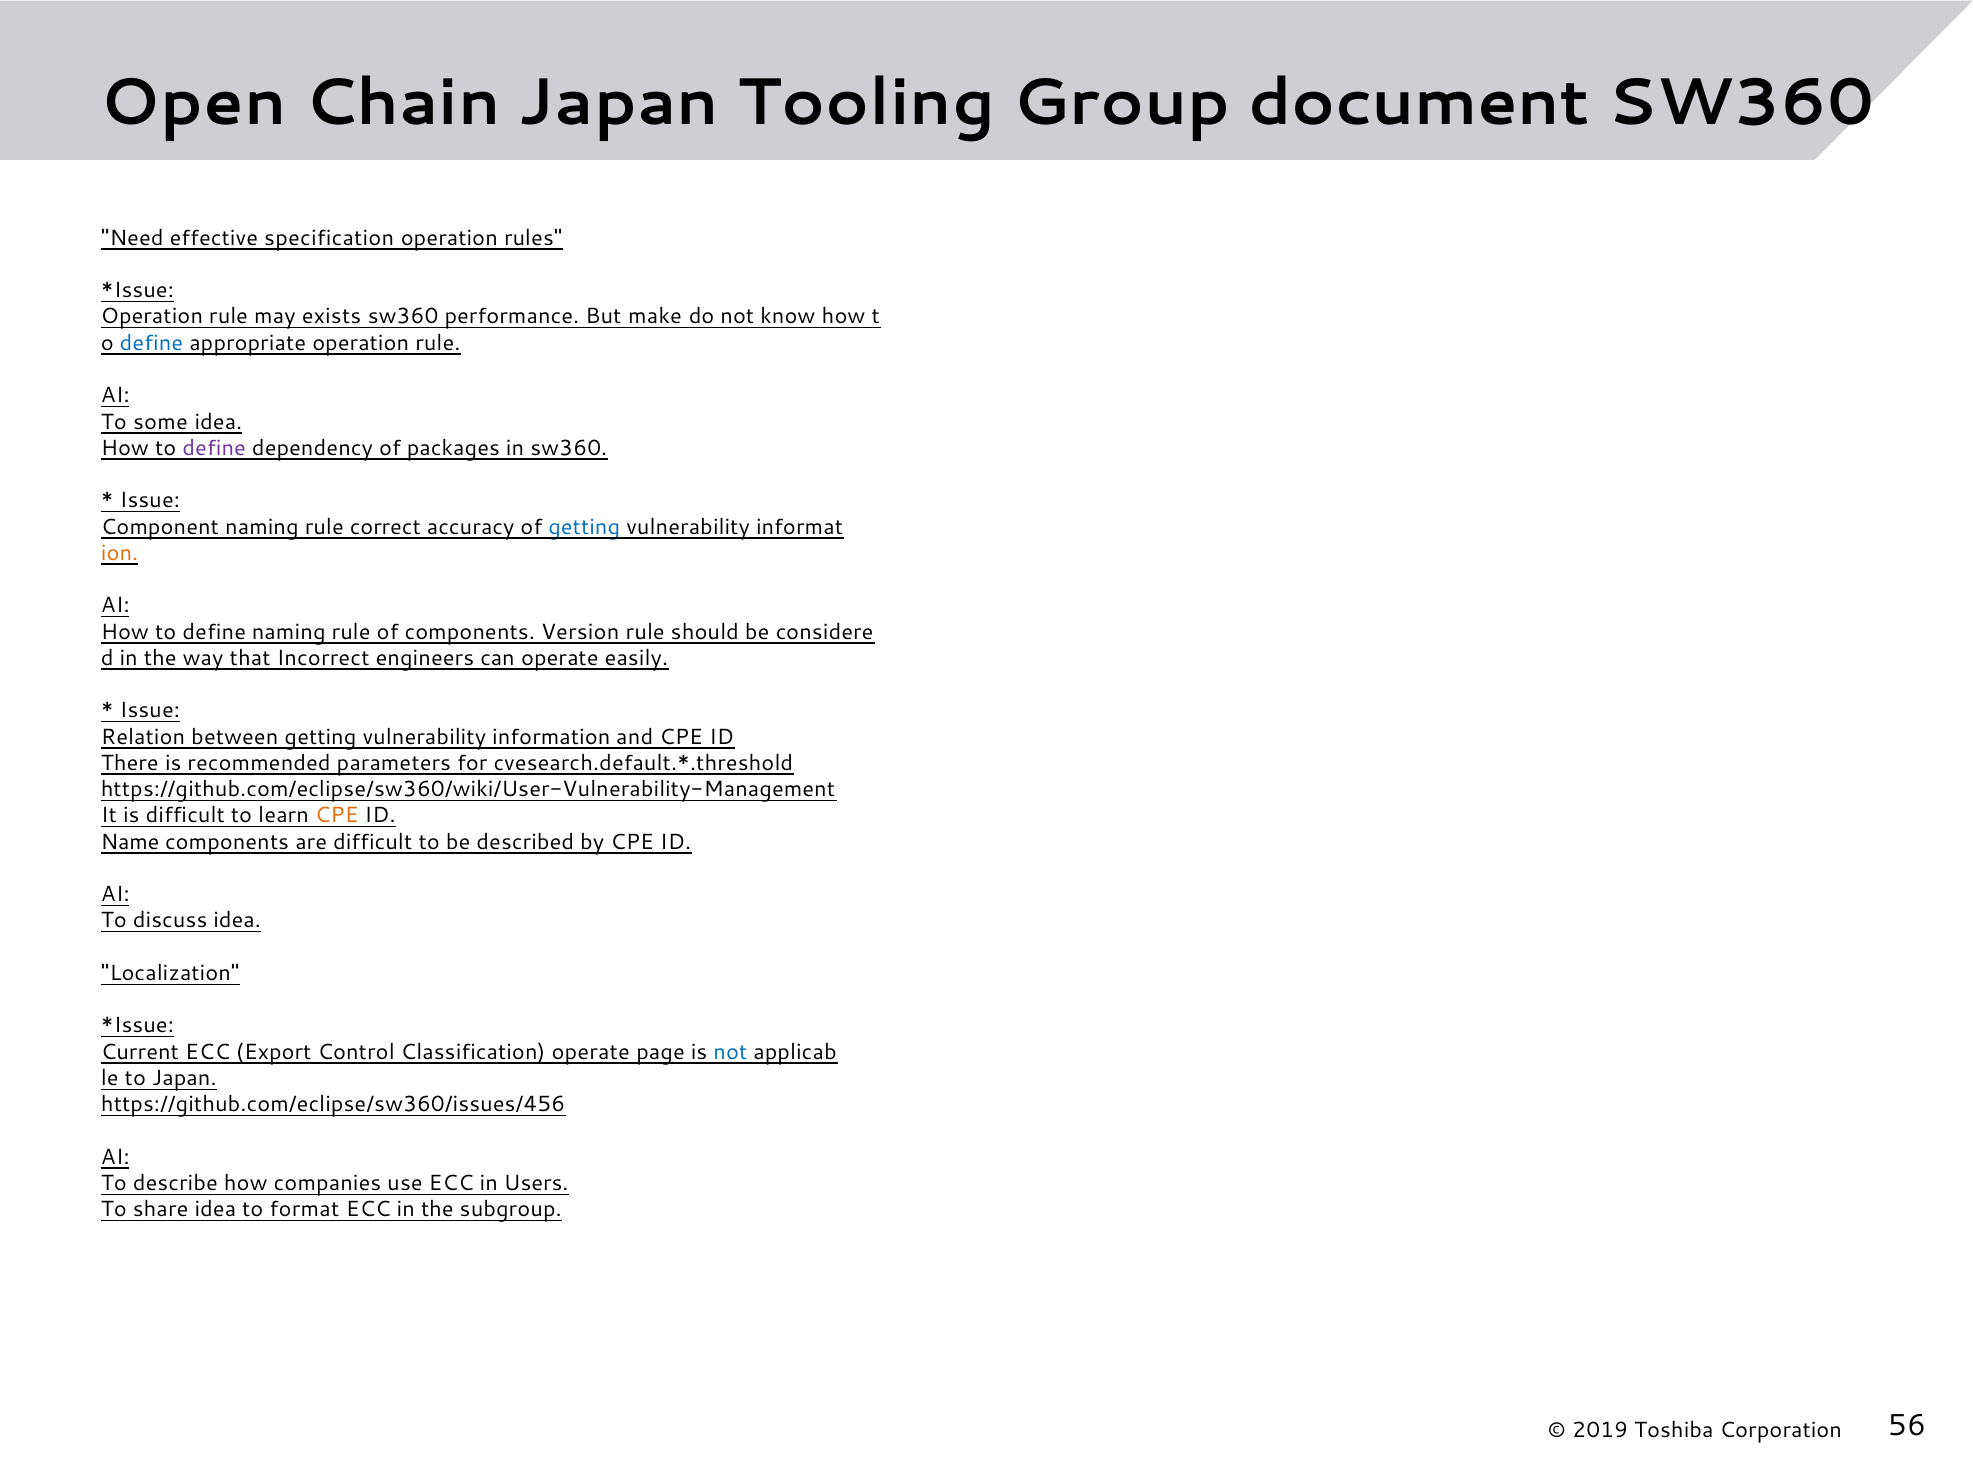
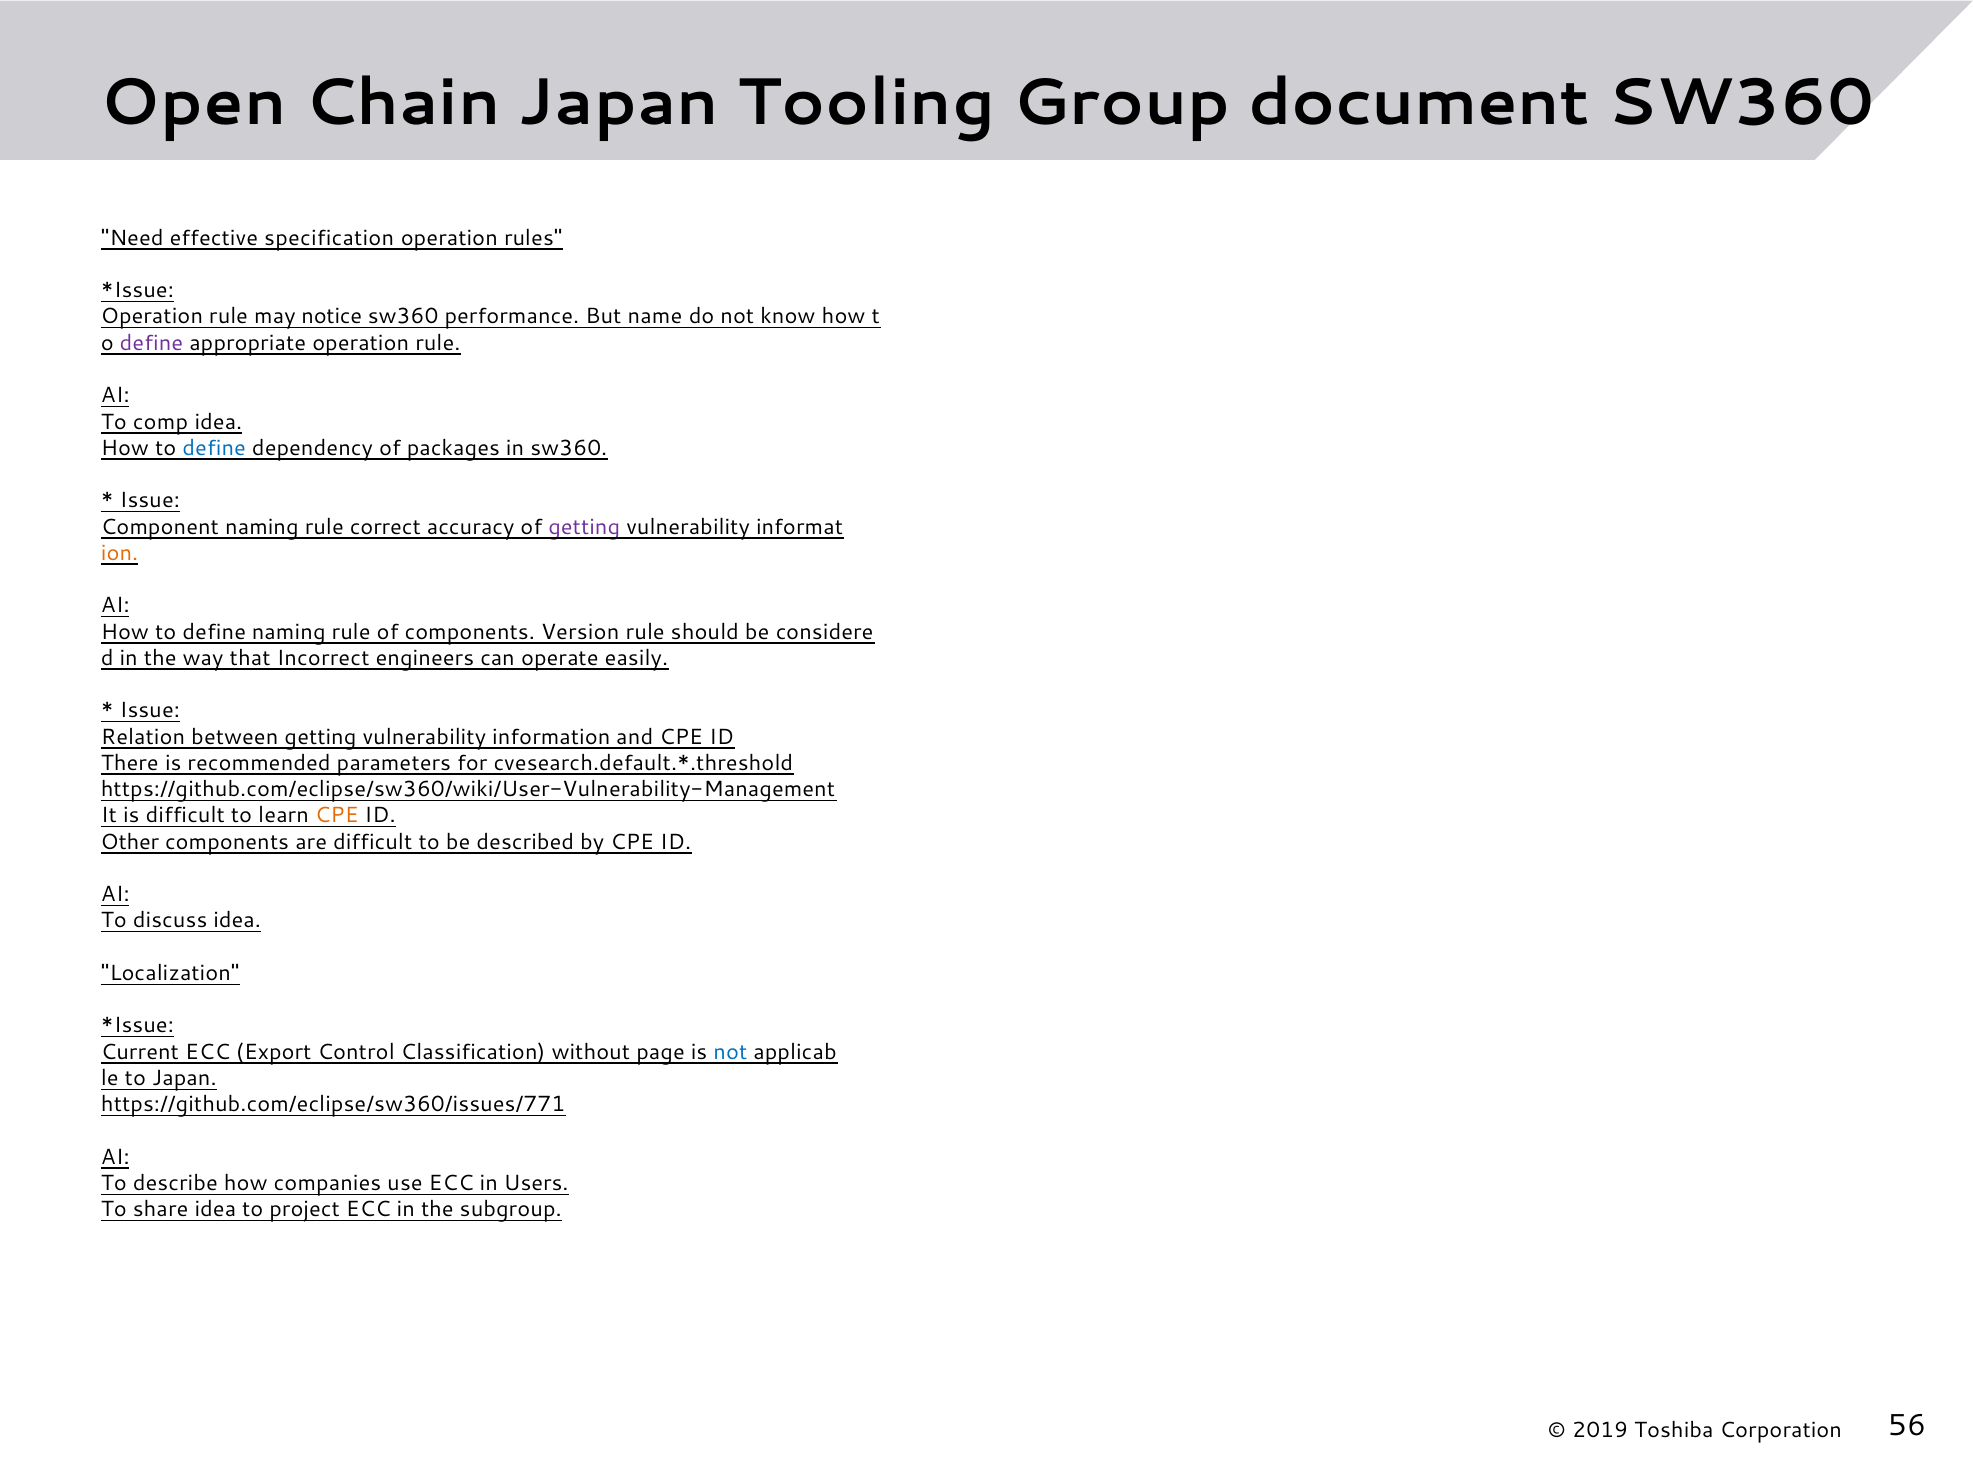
exists: exists -> notice (332, 317)
make: make -> name (655, 317)
define colour: blue -> purple (151, 343)
some: some -> comp (161, 422)
define colour: purple -> blue (214, 448)
getting colour: blue -> purple (584, 527)
Name: Name -> Other (130, 842)
Classification operate: operate -> without (591, 1052)
https://github.com/eclipse/sw360/issues/456: https://github.com/eclipse/sw360/issues/456 -> https://github.com/eclipse/sw360/issues/771 (333, 1104)
format: format -> project (305, 1209)
